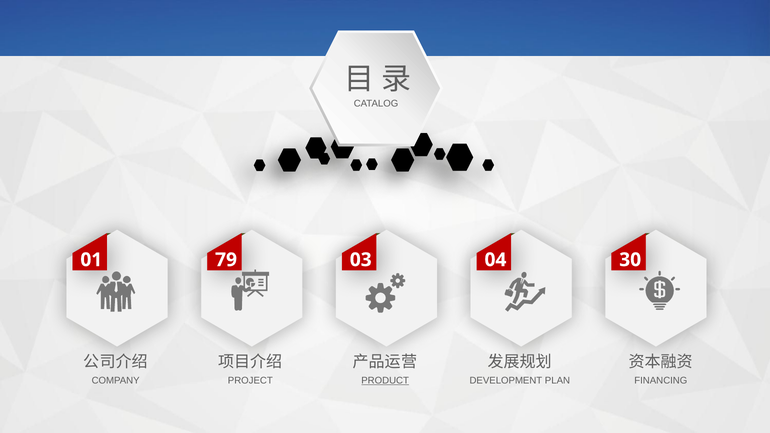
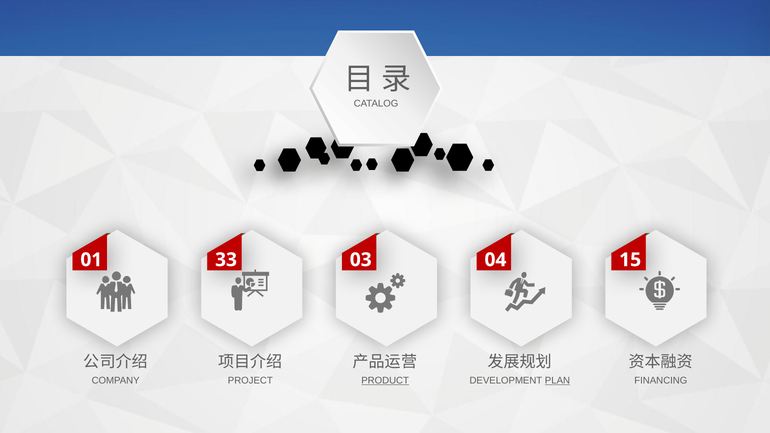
79: 79 -> 33 (226, 260)
30: 30 -> 15 (630, 260)
PLAN underline: none -> present (557, 381)
